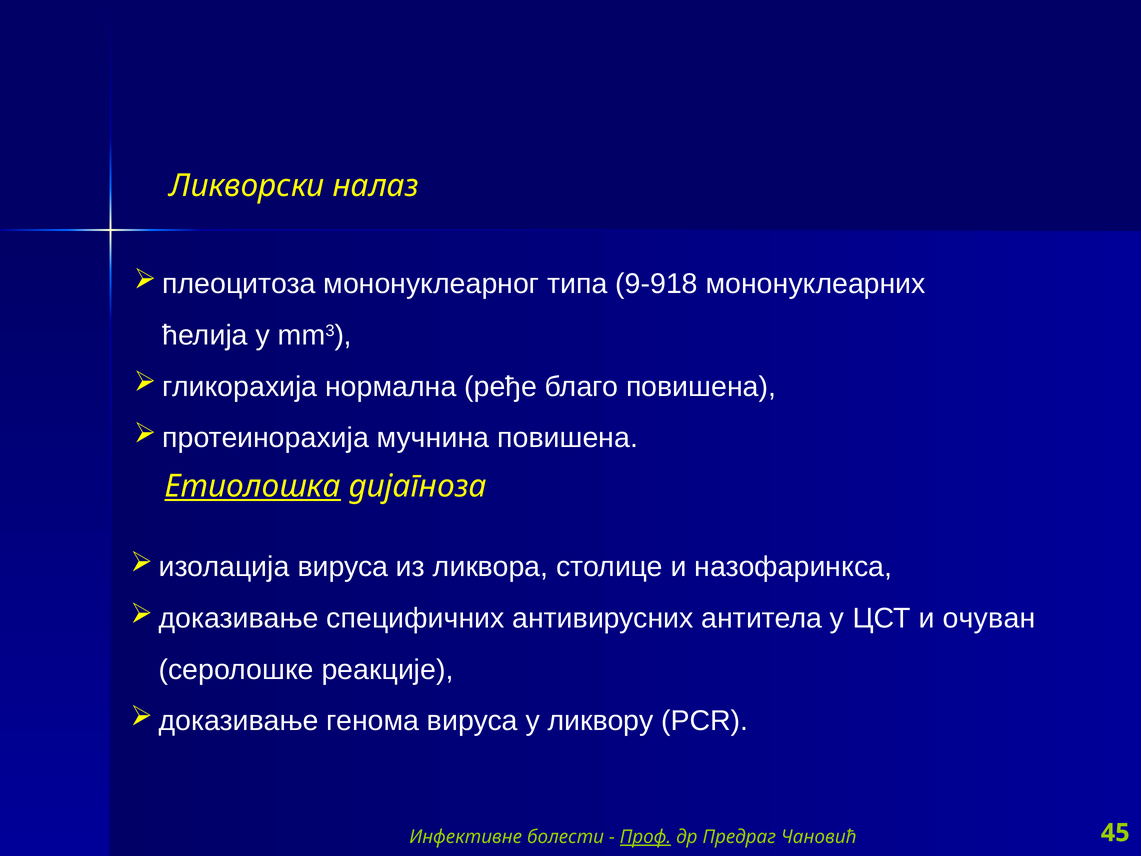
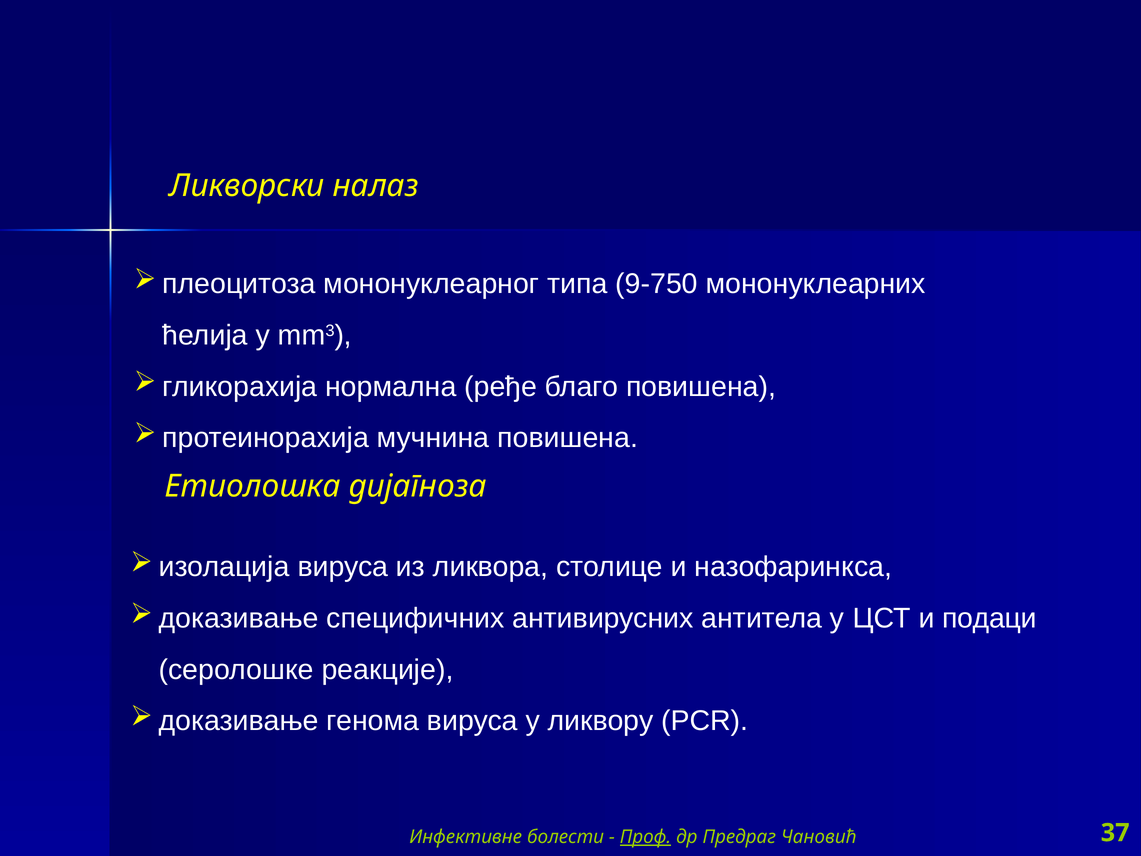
9-918: 9-918 -> 9-750 (657, 284)
Етиолошка underline: present -> none (253, 486)
очуван: очуван -> подаци (989, 618)
45: 45 -> 37 (1115, 833)
